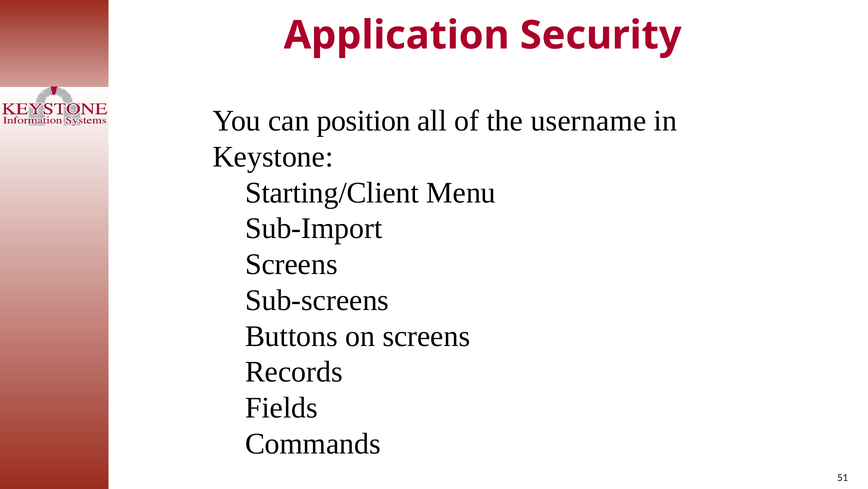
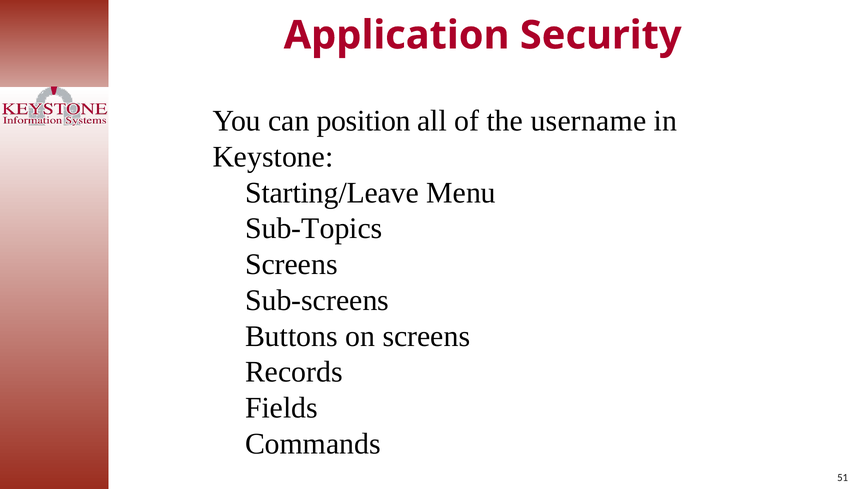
Starting/Client: Starting/Client -> Starting/Leave (332, 193)
Sub-Import: Sub-Import -> Sub-Topics (314, 228)
